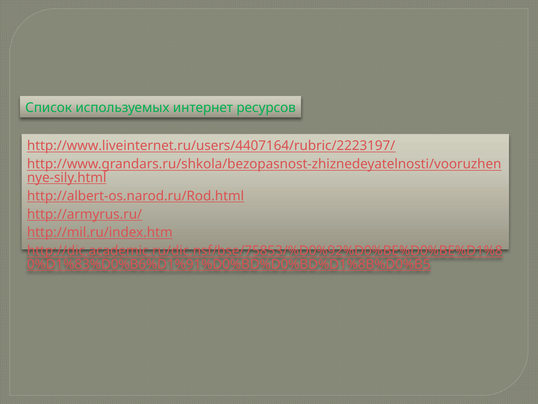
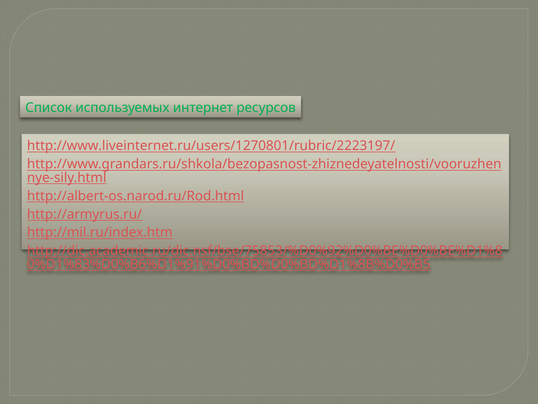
http://www.liveinternet.ru/users/4407164/rubric/2223197/: http://www.liveinternet.ru/users/4407164/rubric/2223197/ -> http://www.liveinternet.ru/users/1270801/rubric/2223197/ (211, 146)
